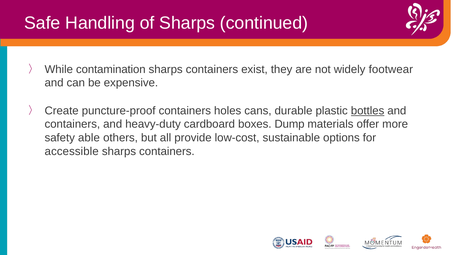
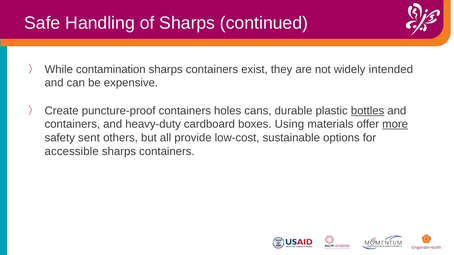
footwear: footwear -> intended (391, 69)
Dump: Dump -> Using (289, 124)
more underline: none -> present (395, 124)
able: able -> sent (89, 138)
